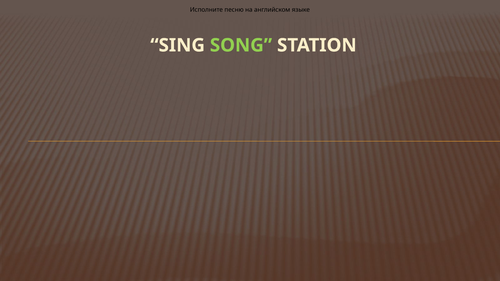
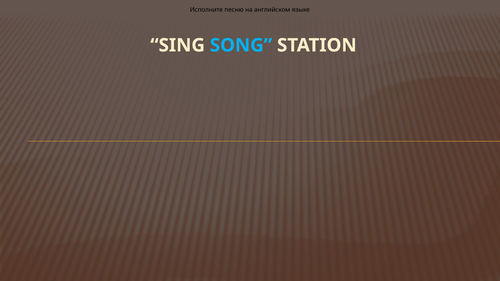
SONG colour: light green -> light blue (241, 45)
